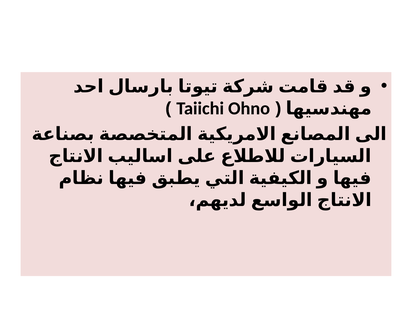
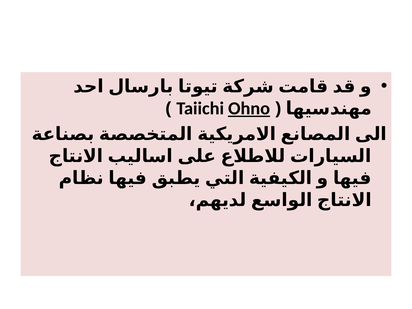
Ohno underline: none -> present (249, 108)
